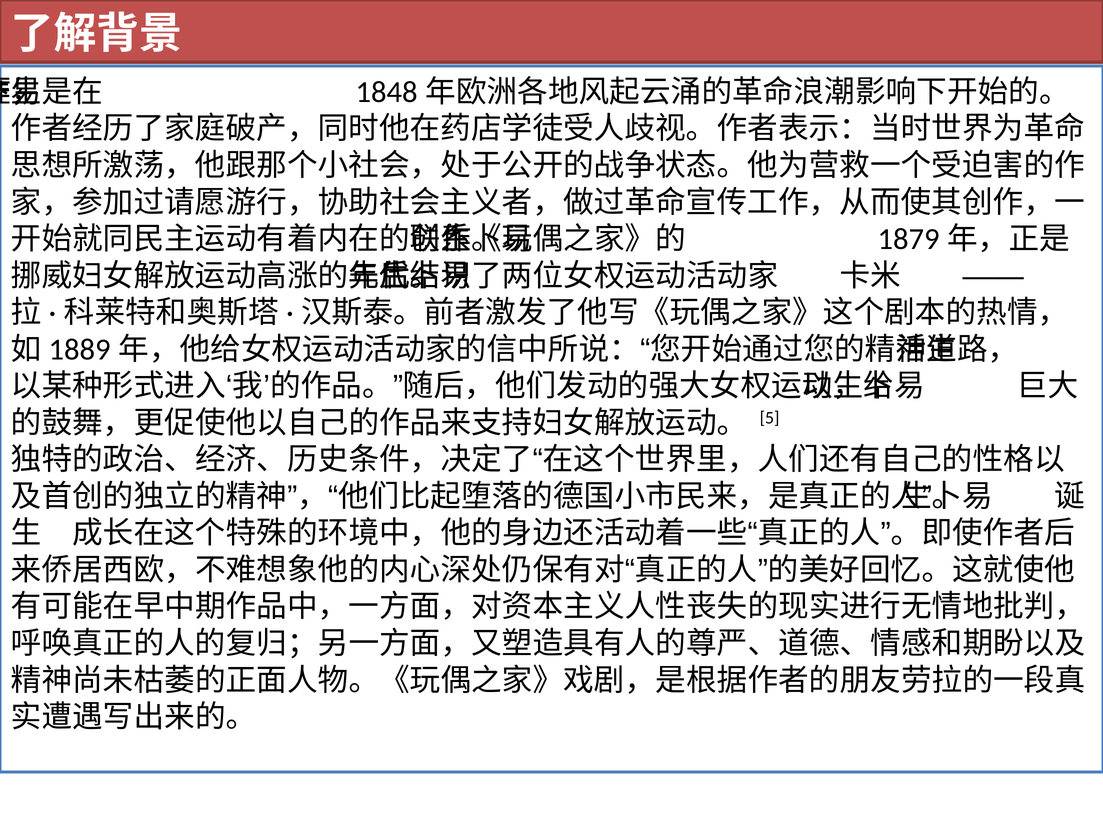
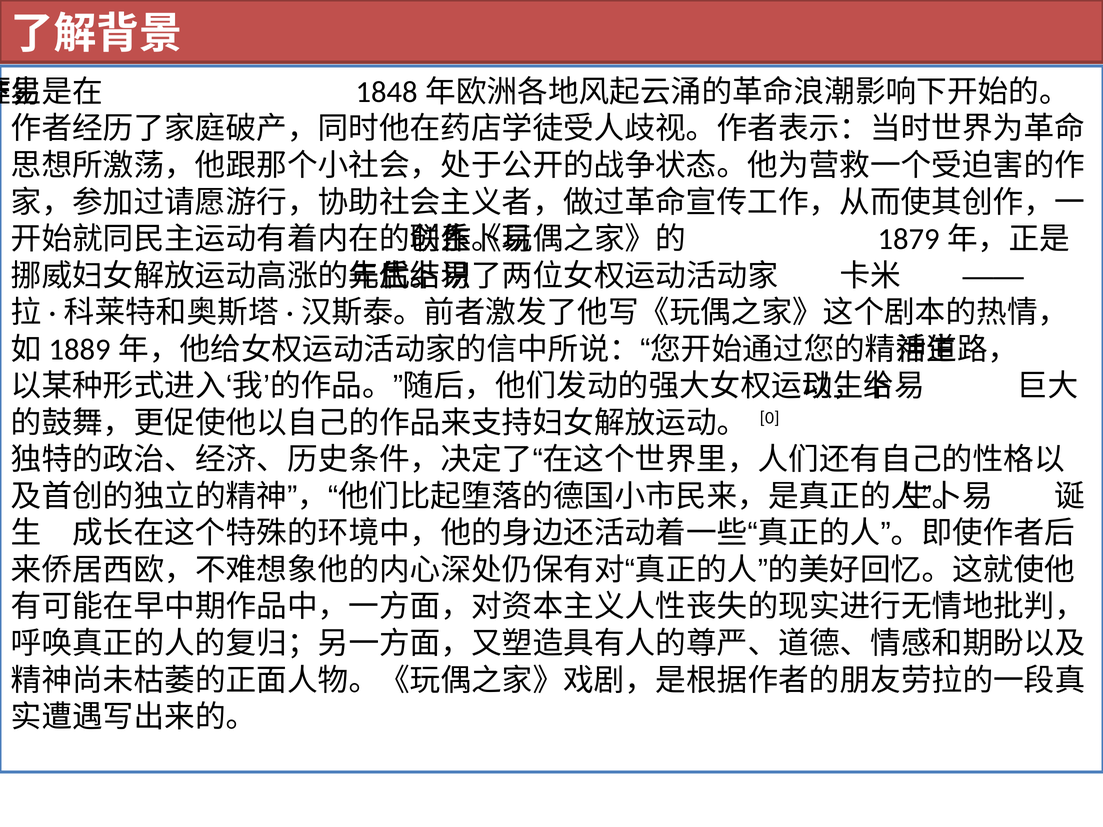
5: 5 -> 0 (770, 418)
